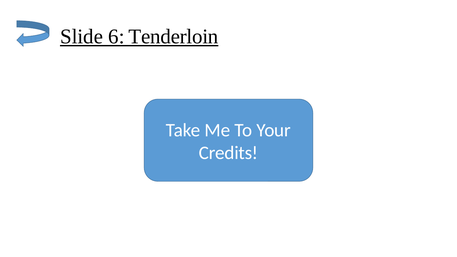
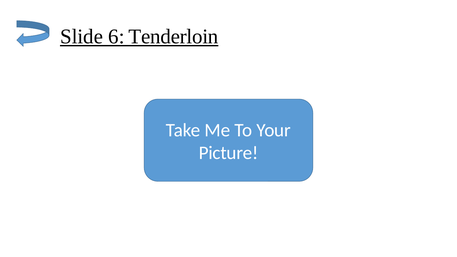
Credits: Credits -> Picture (229, 153)
